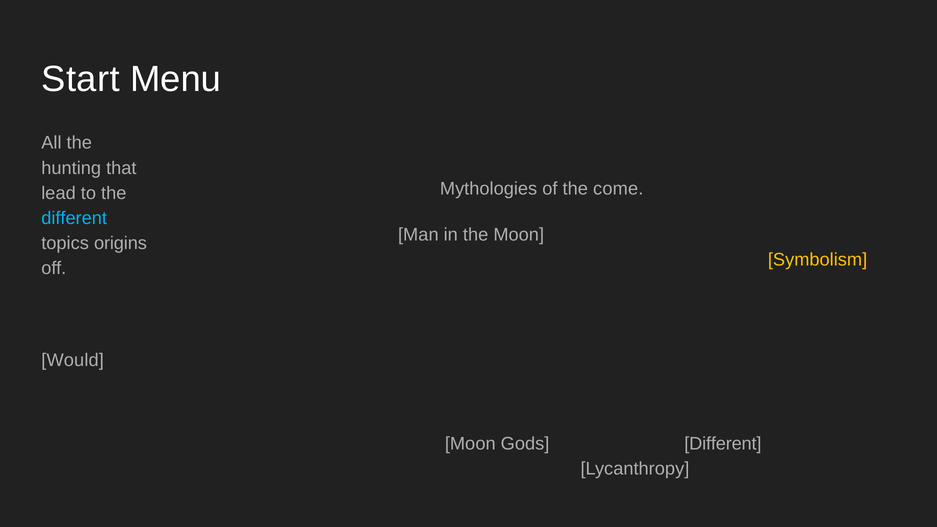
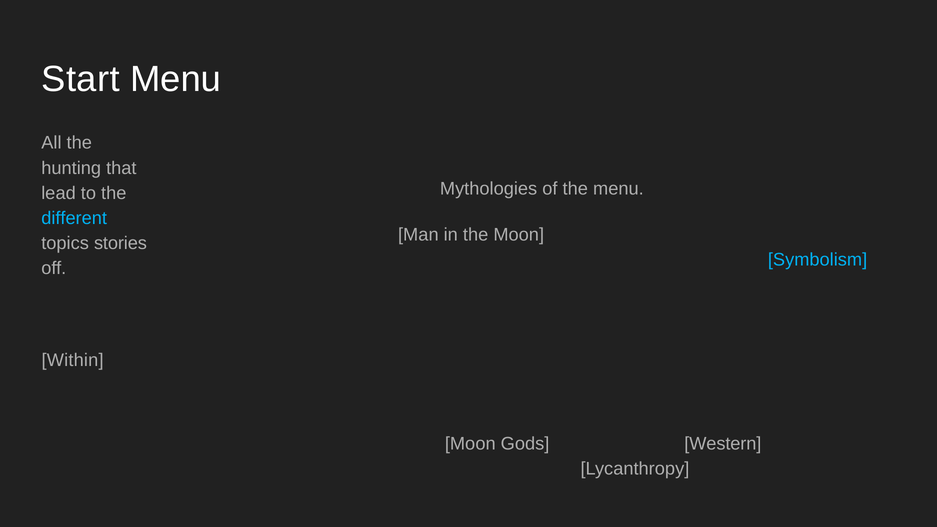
the come: come -> menu (618, 189)
origins: origins -> stories (120, 243)
Symbolism colour: yellow -> light blue (818, 260)
Would: Would -> Within (73, 360)
Gods Different: Different -> Western (723, 444)
